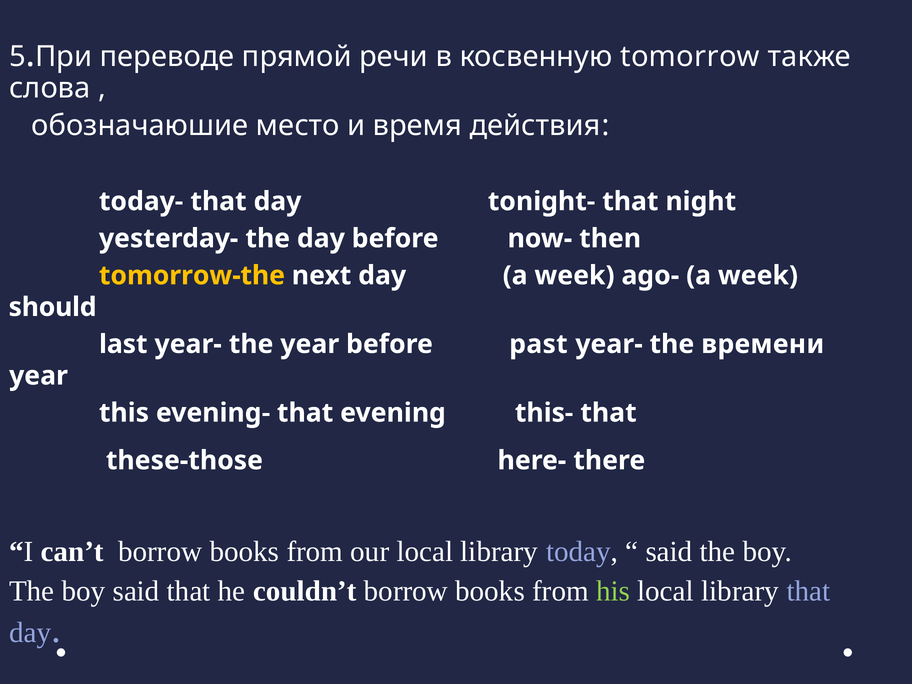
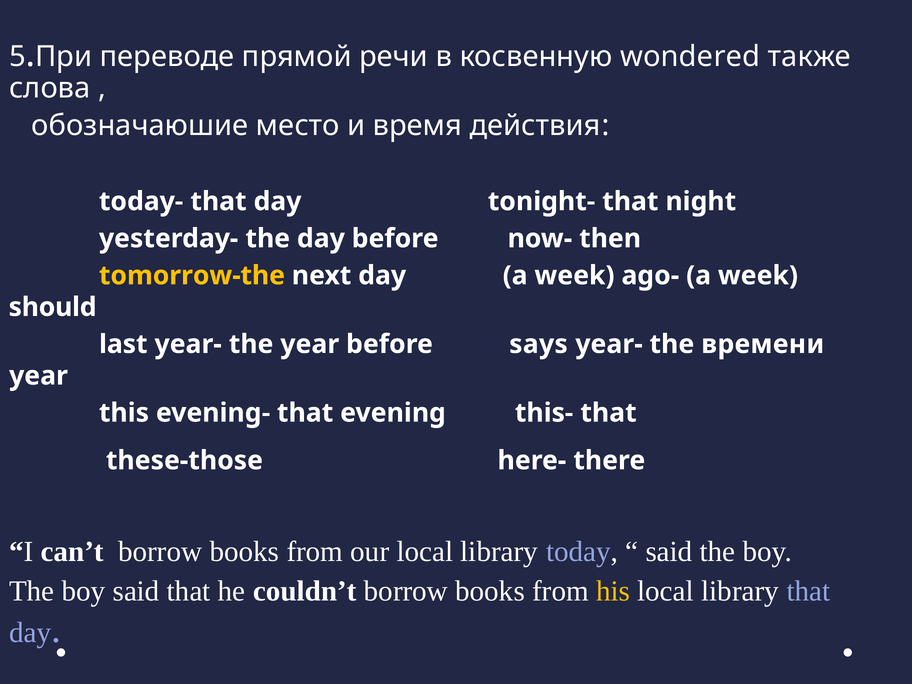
tomorrow: tomorrow -> wondered (690, 56)
past: past -> says (538, 344)
his colour: light green -> yellow (613, 591)
